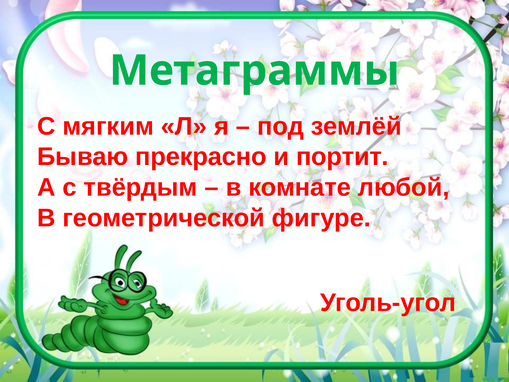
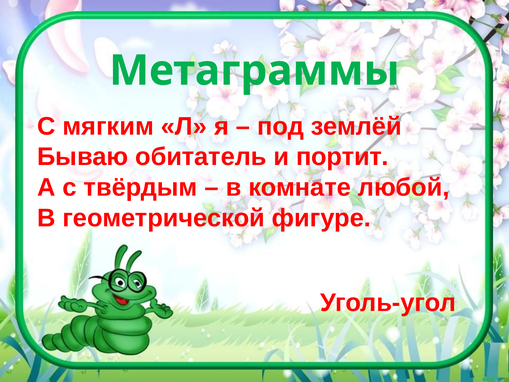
прекрасно: прекрасно -> обитатель (201, 157)
